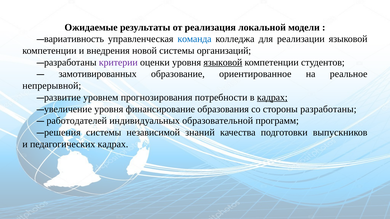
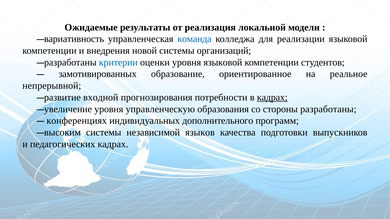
критерии colour: purple -> blue (118, 62)
языковой underline: present -> none (223, 62)
уровнем: уровнем -> входной (101, 98)
финансирование: финансирование -> управленческую (160, 109)
работодателей: работодателей -> конференциях (77, 121)
образовательной: образовательной -> дополнительного (218, 121)
решения: решения -> высоким (62, 133)
знаний: знаний -> языков (200, 133)
